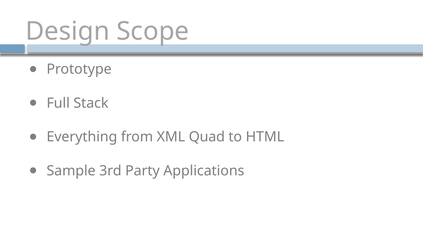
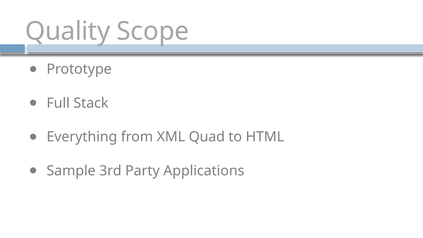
Design: Design -> Quality (68, 31)
